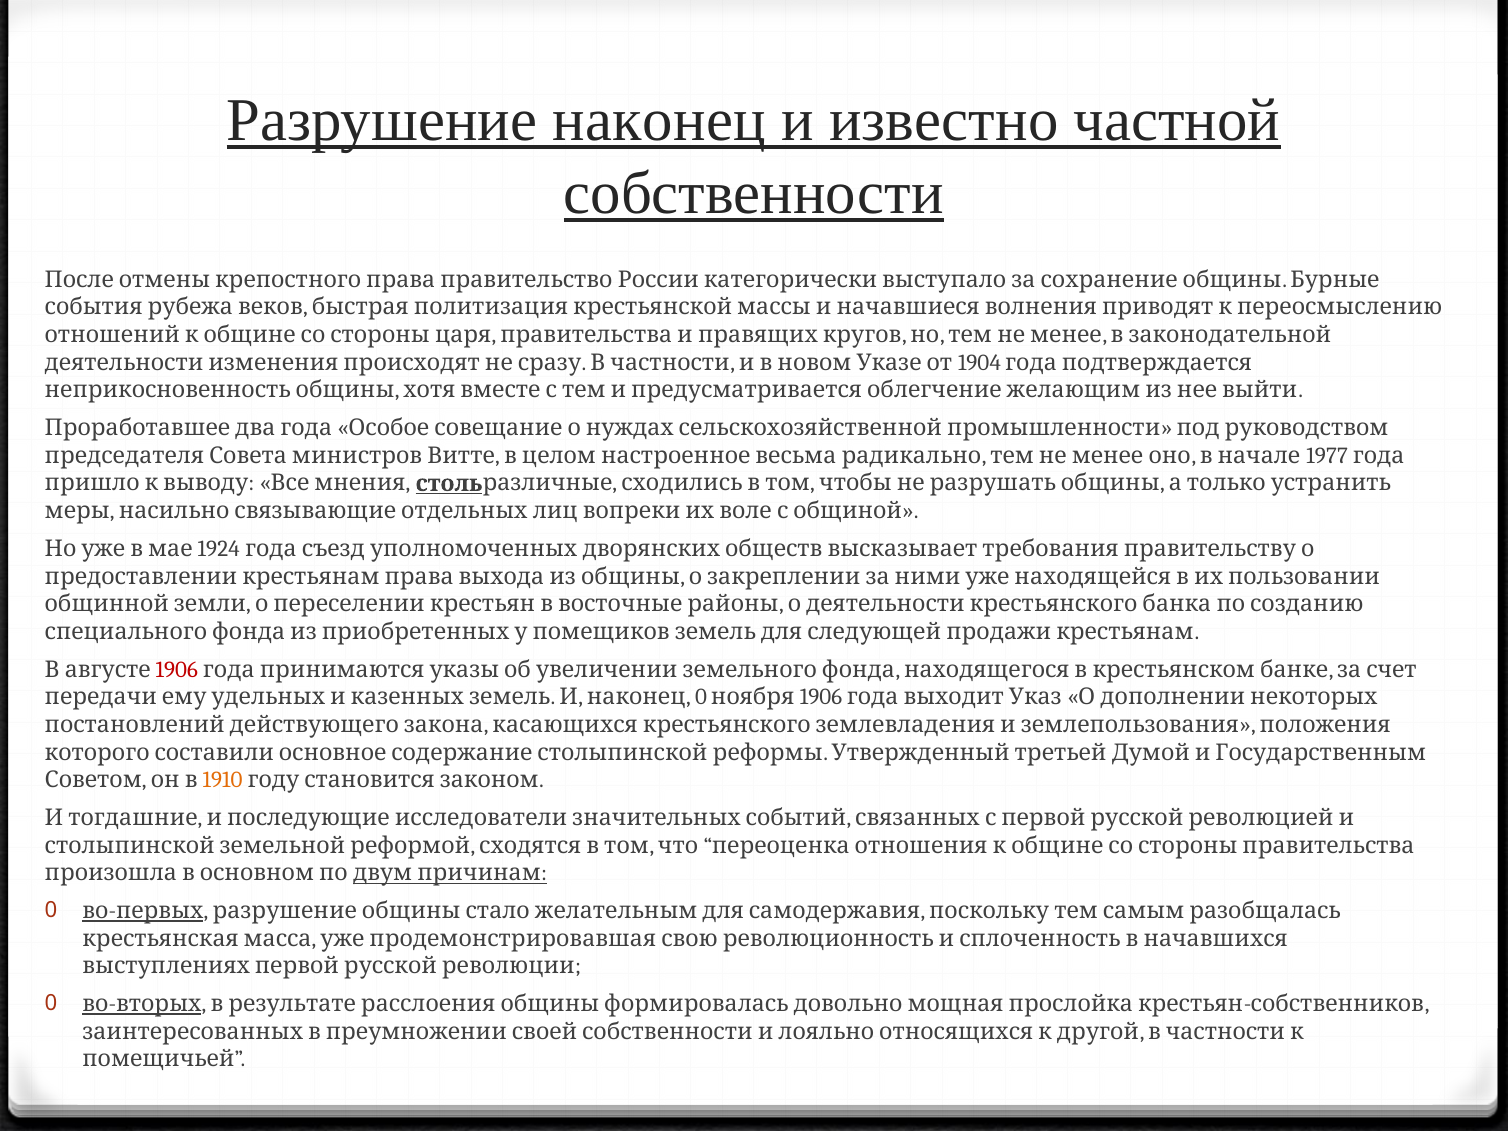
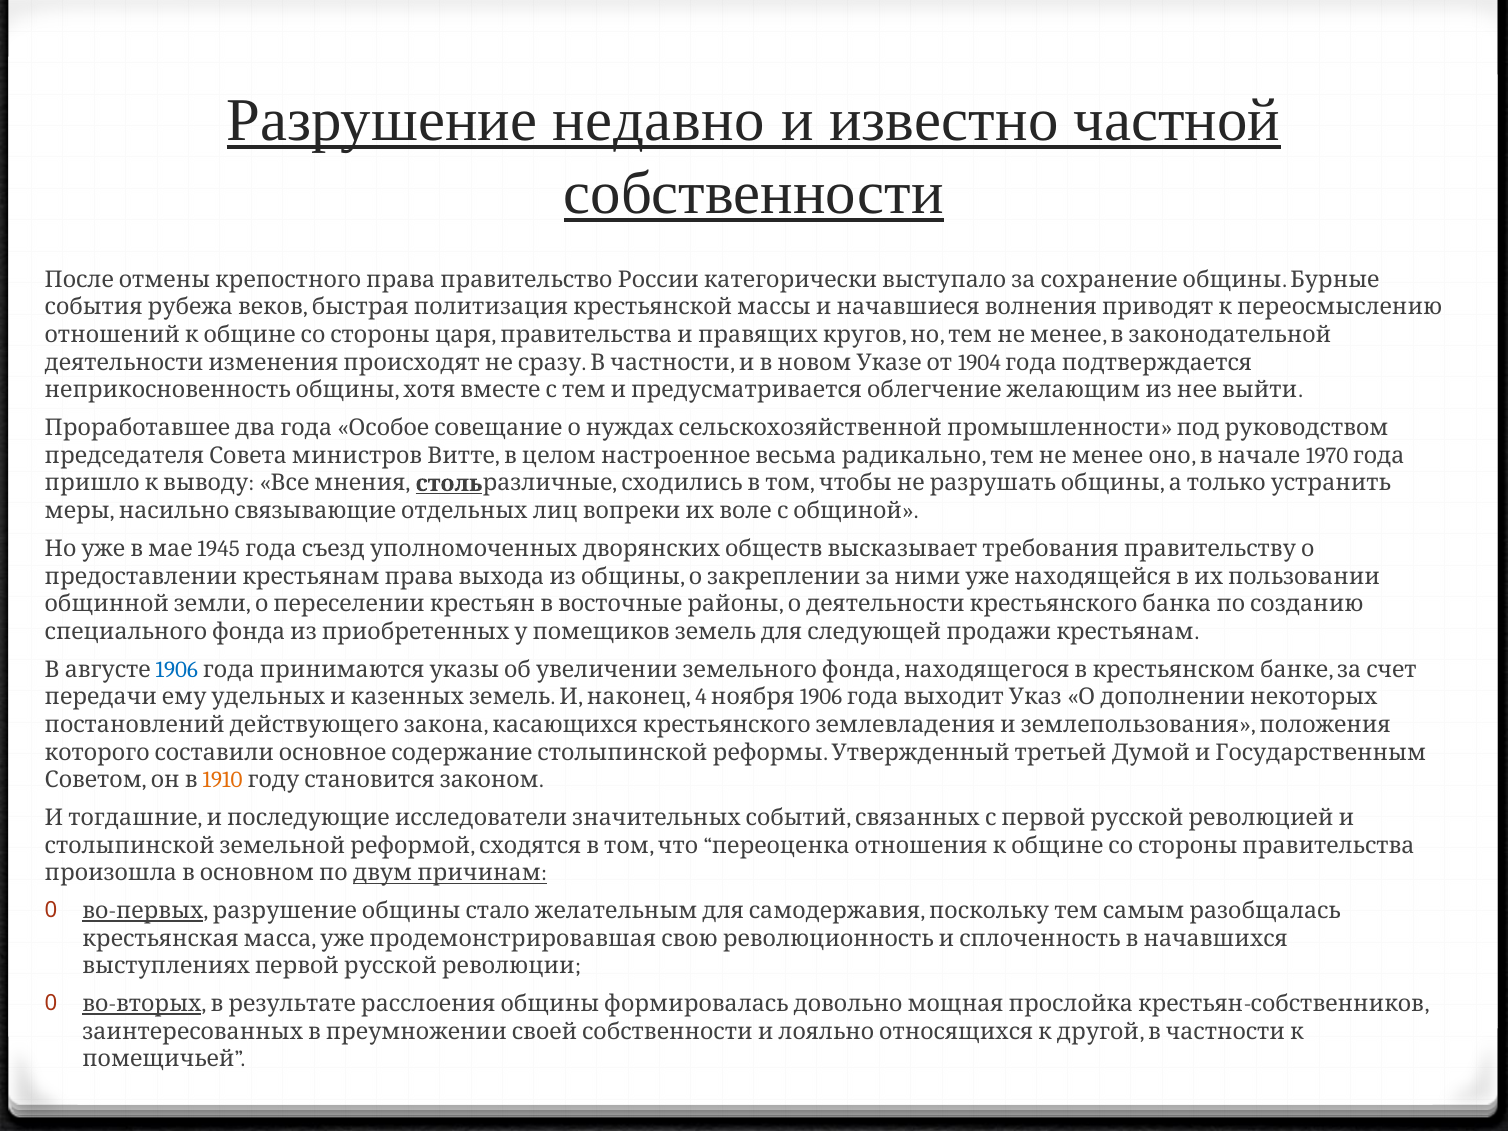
Разрушение наконец: наконец -> недавно (659, 120)
1977: 1977 -> 1970 (1327, 456)
1924: 1924 -> 1945 (219, 549)
1906 colour: red -> blue (177, 669)
0: 0 -> 4 (701, 697)
